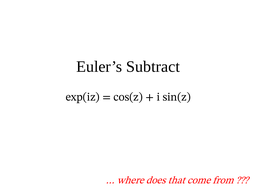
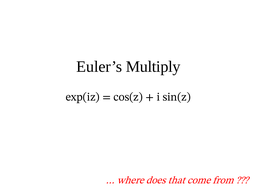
Subtract: Subtract -> Multiply (153, 67)
